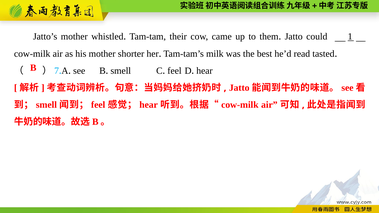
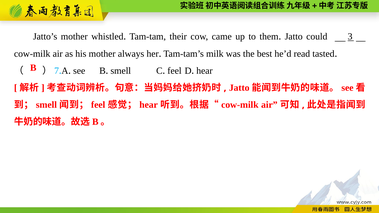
1: 1 -> 3 (350, 37)
shorter: shorter -> always (131, 54)
